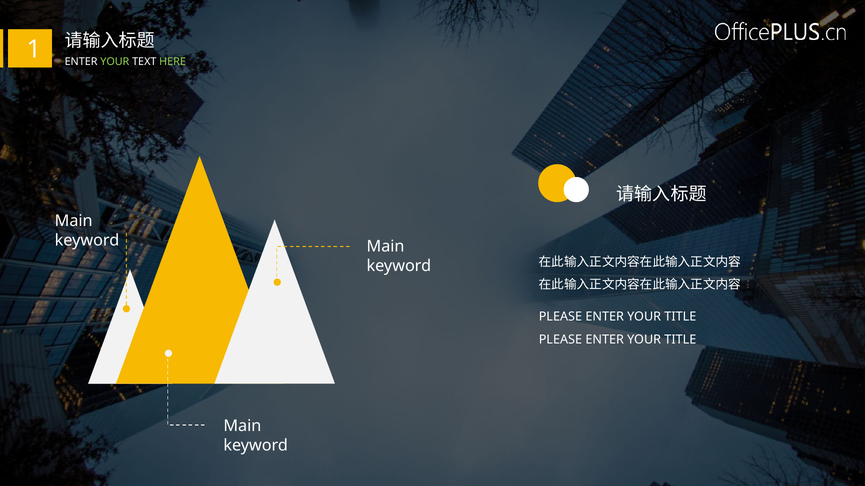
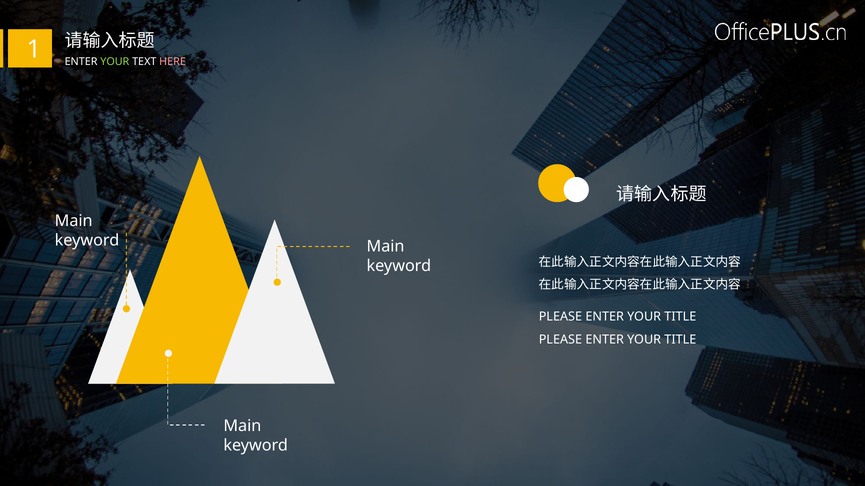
HERE colour: light green -> pink (173, 62)
